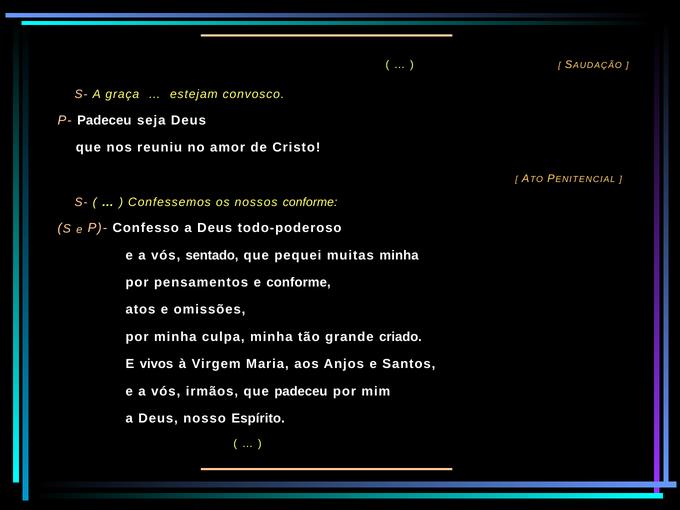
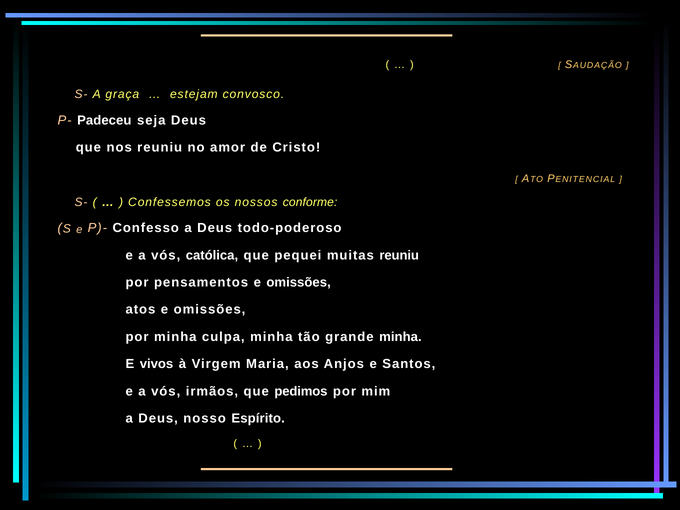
sentado: sentado -> católica (212, 255)
muitas minha: minha -> reuniu (399, 255)
pensamentos e conforme: conforme -> omissões (299, 282)
grande criado: criado -> minha (400, 337)
que padeceu: padeceu -> pedimos (301, 391)
